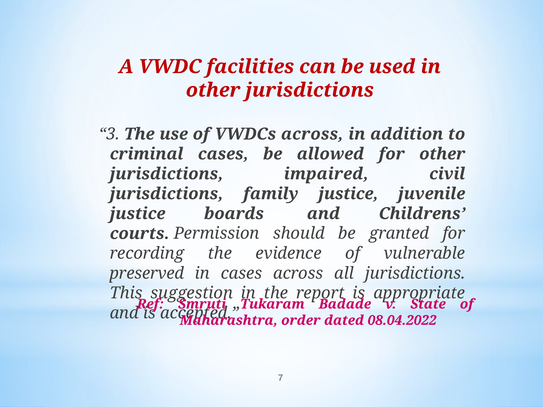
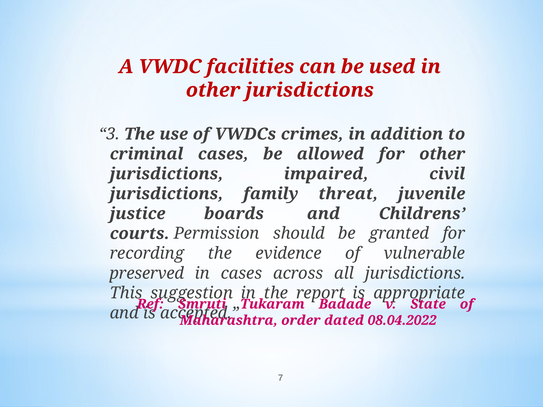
VWDCs across: across -> crimes (312, 134)
family justice: justice -> threat (348, 194)
